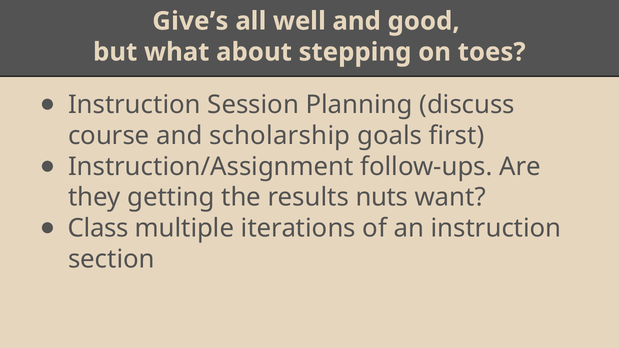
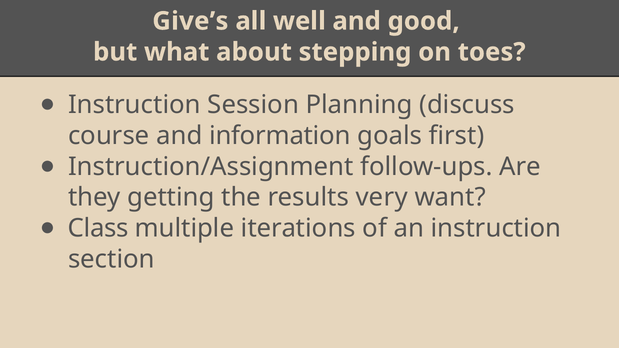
scholarship: scholarship -> information (280, 136)
nuts: nuts -> very (382, 198)
